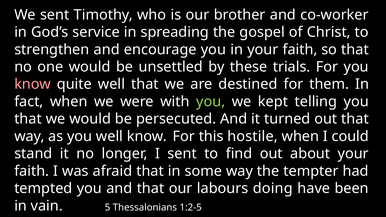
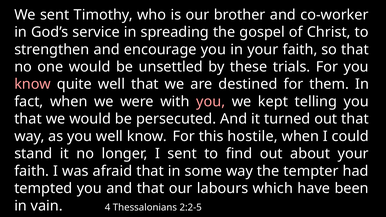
you colour: light green -> pink (211, 102)
doing: doing -> which (273, 188)
5: 5 -> 4 (108, 207)
1:2-5: 1:2-5 -> 2:2-5 (191, 207)
